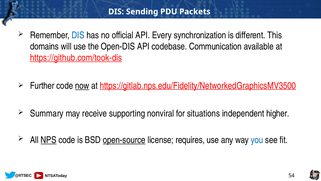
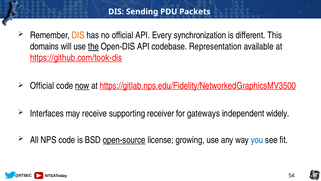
DIS colour: blue -> orange (78, 35)
the underline: none -> present (93, 46)
Communication: Communication -> Representation (215, 46)
Further: Further -> Official (42, 86)
Summary: Summary -> Interfaces (47, 113)
nonviral: nonviral -> receiver (161, 113)
situations: situations -> gateways (203, 113)
higher: higher -> widely (278, 113)
NPS underline: present -> none (49, 140)
requires: requires -> growing (190, 140)
